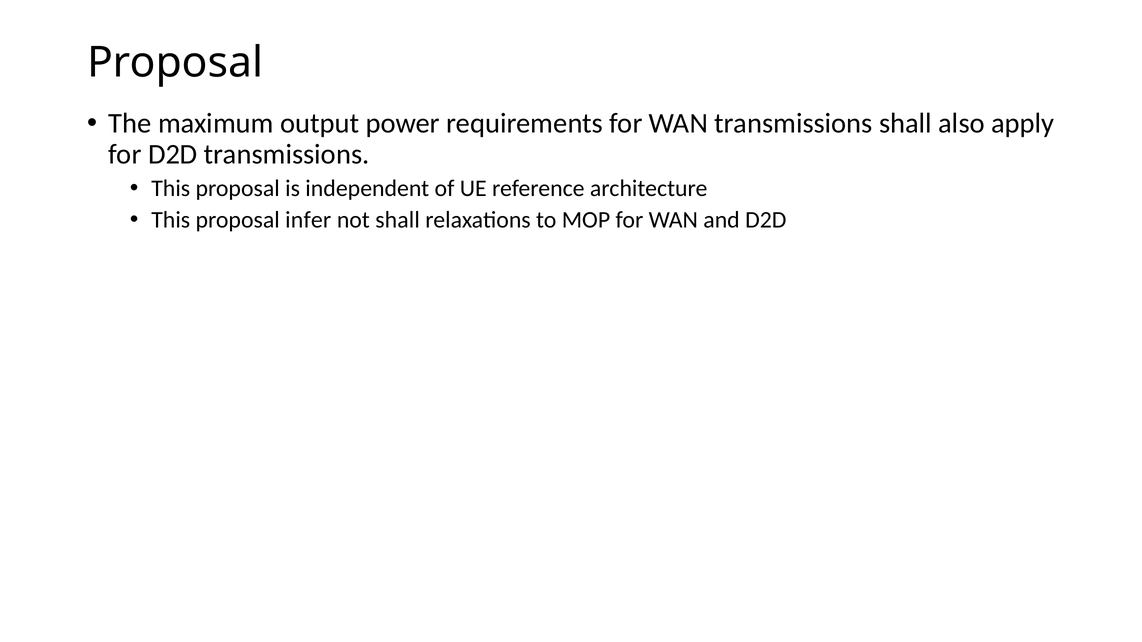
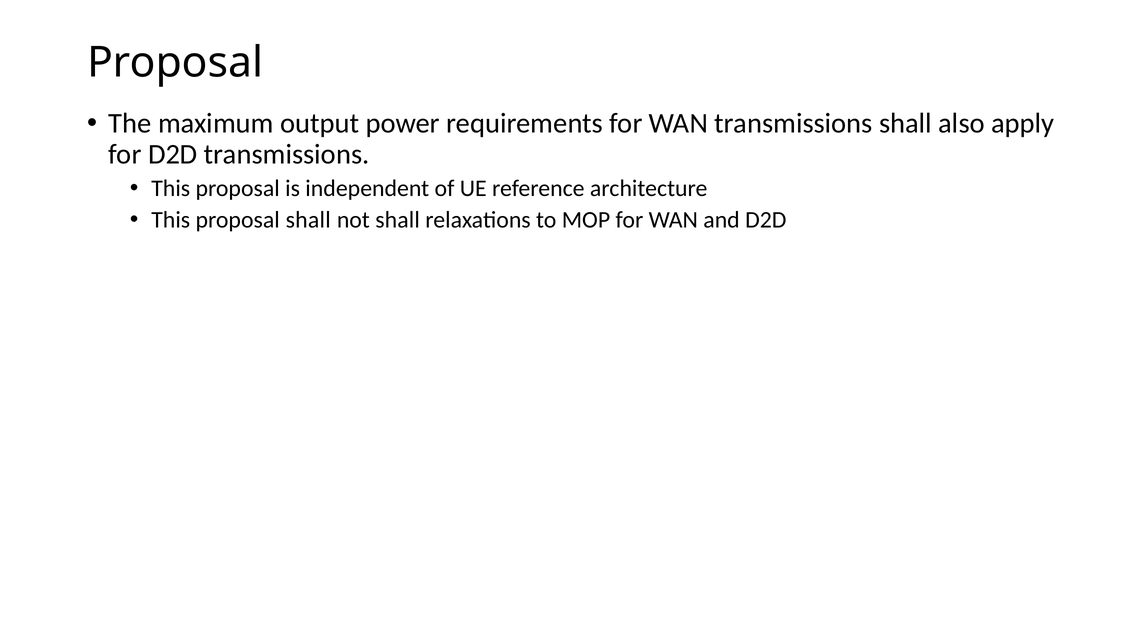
proposal infer: infer -> shall (308, 220)
